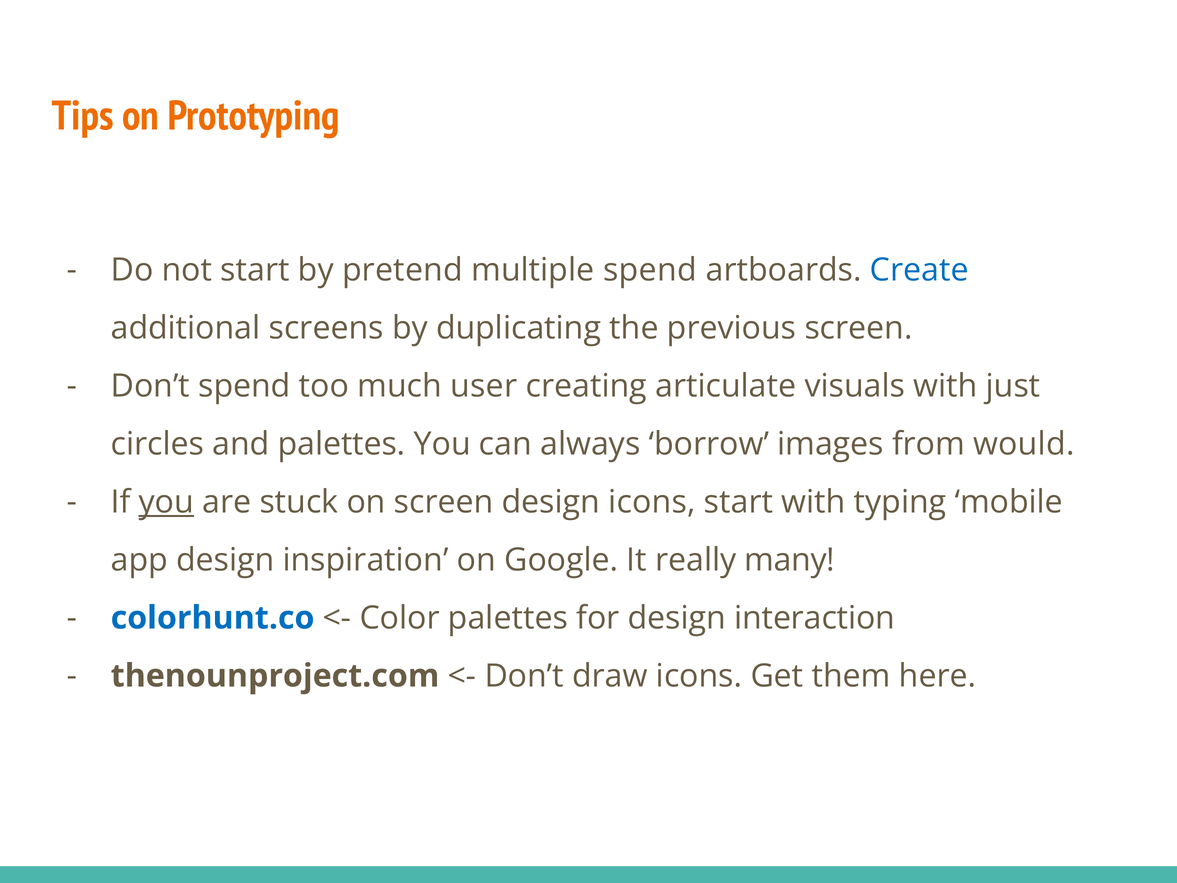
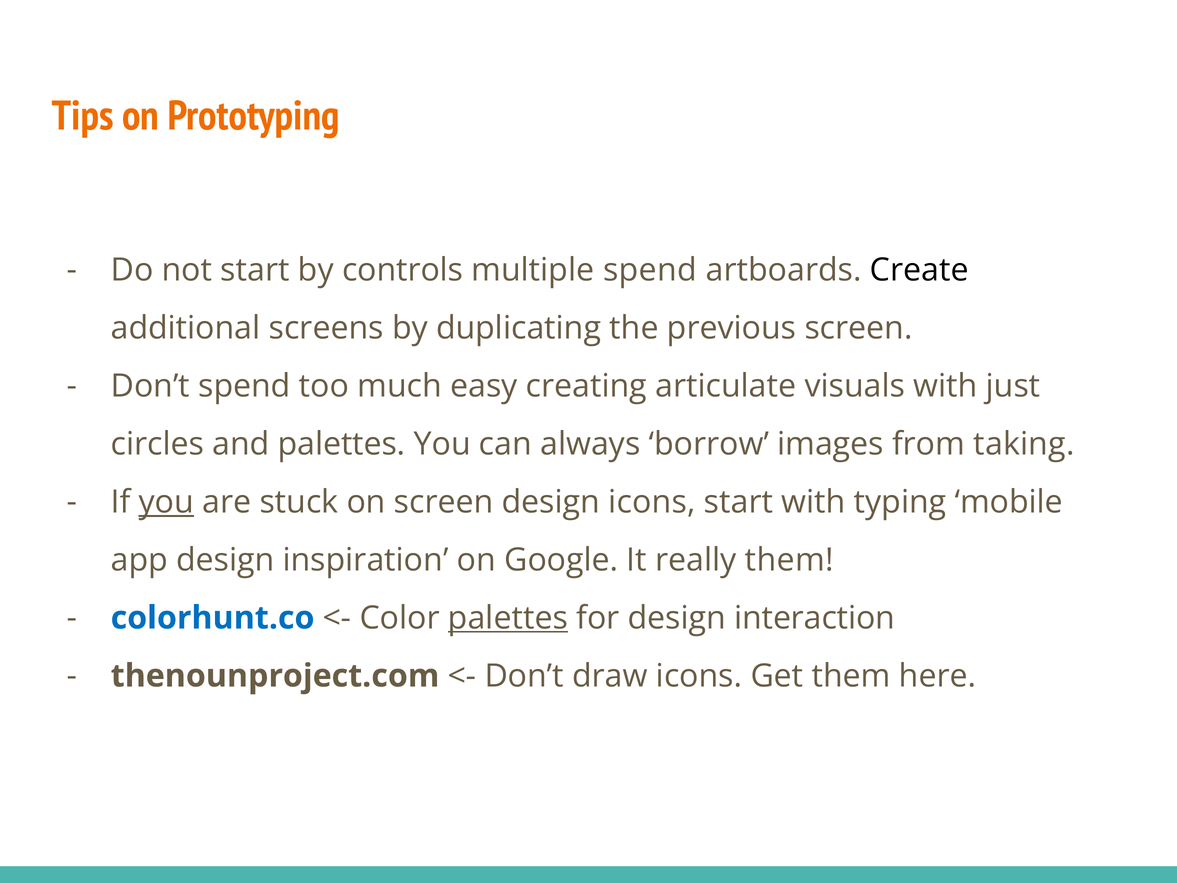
pretend: pretend -> controls (403, 270)
Create colour: blue -> black (919, 270)
user: user -> easy (484, 386)
would: would -> taking (1024, 444)
really many: many -> them (789, 560)
palettes underline: none -> present (508, 618)
